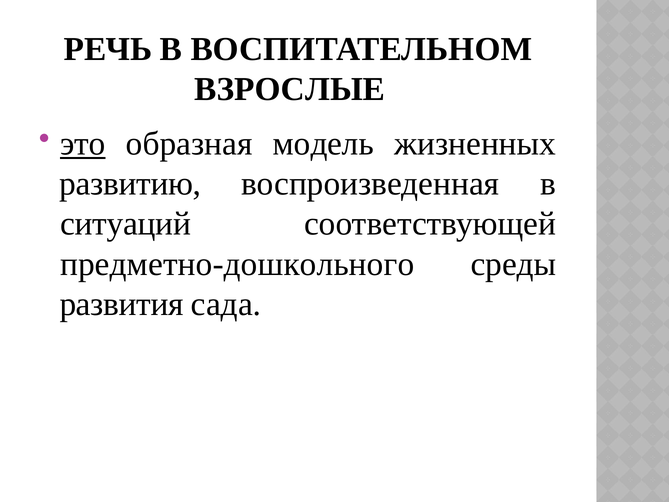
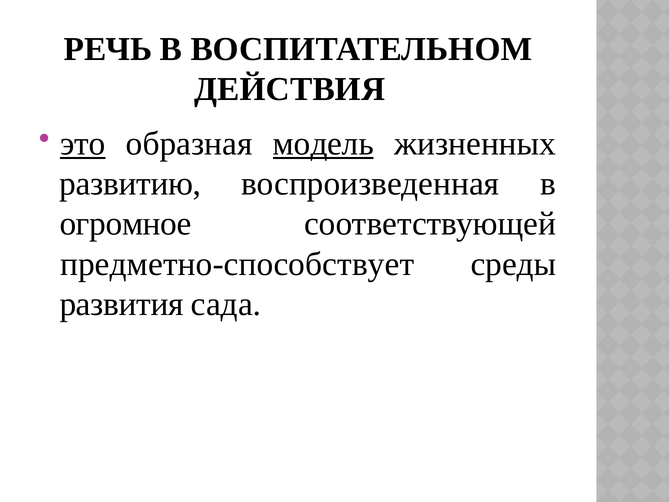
ВЗРОСЛЫЕ: ВЗРОСЛЫЕ -> ДЕЙСТВИЯ (290, 89)
модель underline: none -> present (323, 143)
ситуаций: ситуаций -> огромное (126, 224)
предметно-дошкольного: предметно-дошкольного -> предметно-способствует (237, 264)
